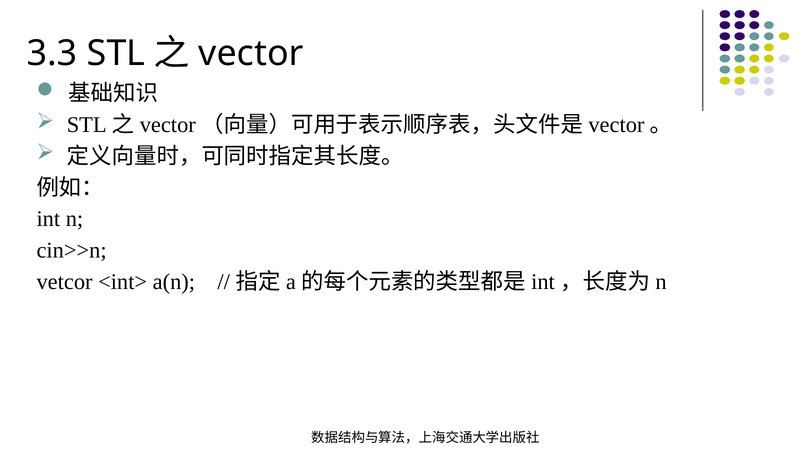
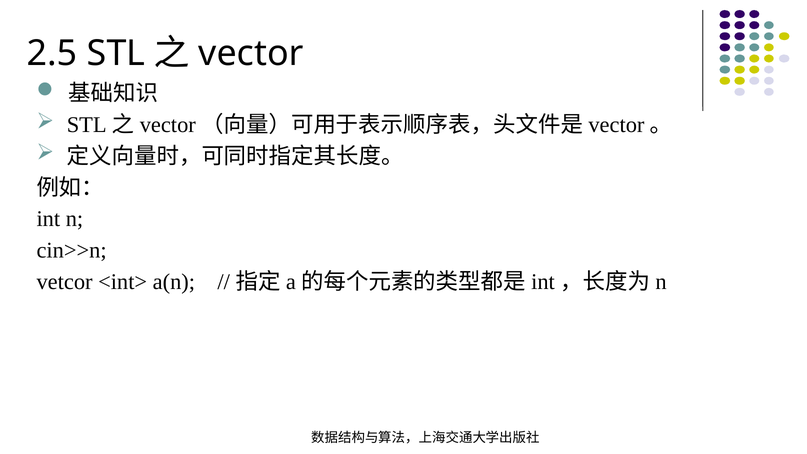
3.3: 3.3 -> 2.5 (52, 53)
